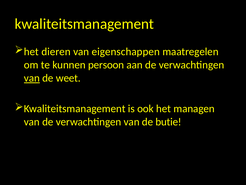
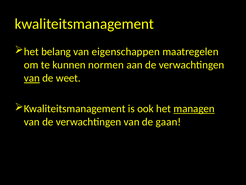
dieren: dieren -> belang (56, 52)
persoon: persoon -> normen (106, 65)
managen underline: none -> present (194, 108)
butie: butie -> gaan (168, 122)
